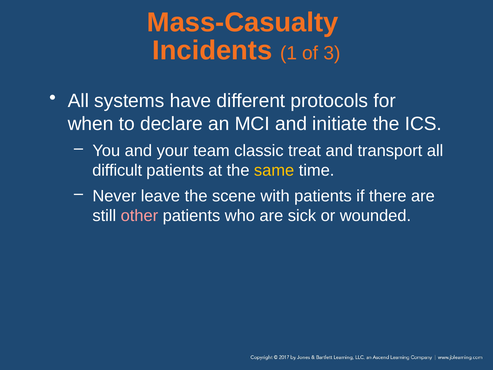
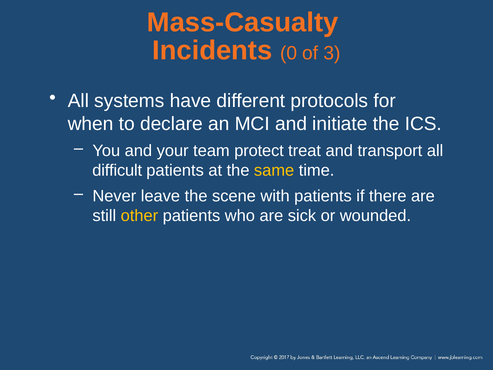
1: 1 -> 0 (289, 53)
classic: classic -> protect (259, 151)
other colour: pink -> yellow (139, 216)
